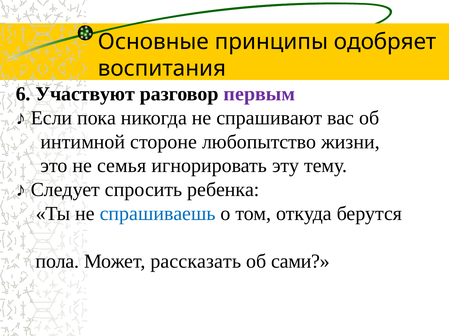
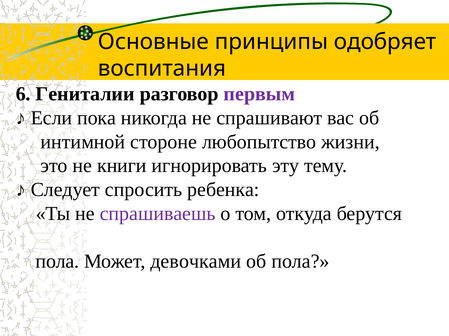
Участвуют: Участвуют -> Гениталии (85, 94)
семья: семья -> книги (122, 166)
спрашиваешь colour: blue -> purple (158, 214)
рассказать: рассказать -> девочками (196, 262)
об сами: сами -> пола (300, 262)
